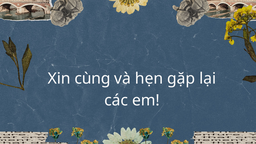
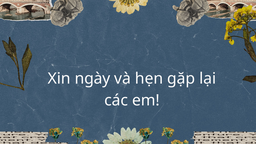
cùng: cùng -> ngày (92, 78)
